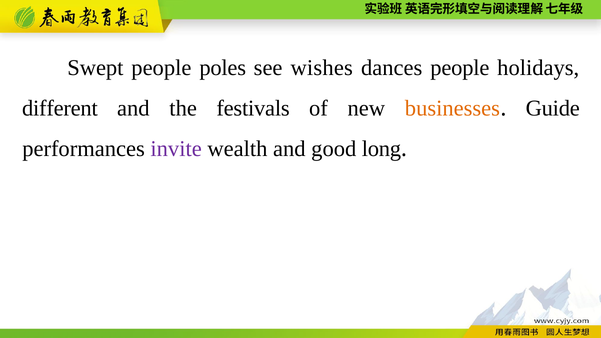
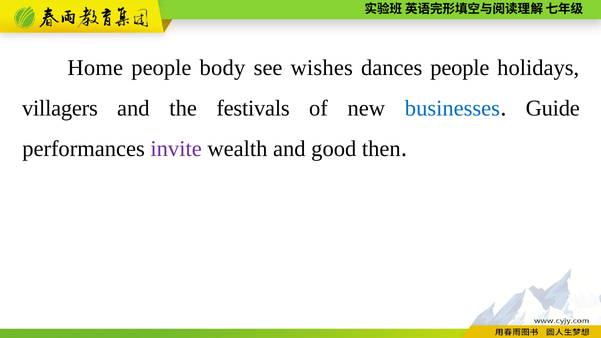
Swept: Swept -> Home (95, 68)
poles: poles -> body (222, 68)
different: different -> villagers (60, 108)
businesses colour: orange -> blue (452, 108)
long: long -> then (381, 149)
